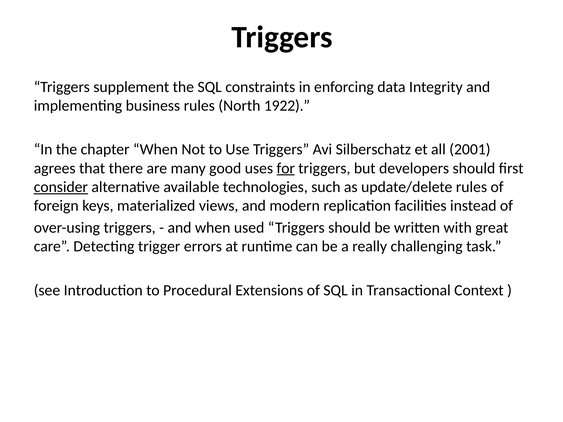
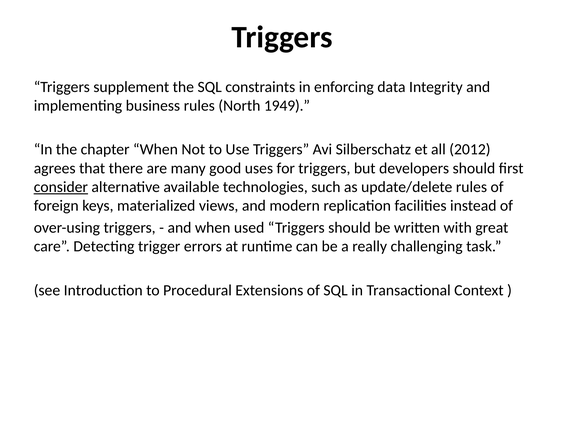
1922: 1922 -> 1949 (287, 106)
2001: 2001 -> 2012 (470, 150)
for underline: present -> none (286, 168)
